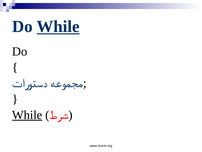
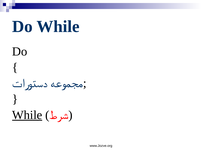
While underline: present -> none (58, 26)
